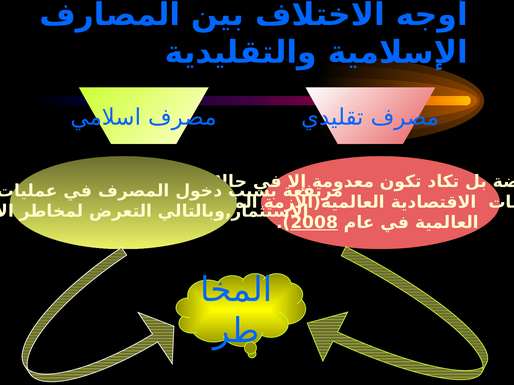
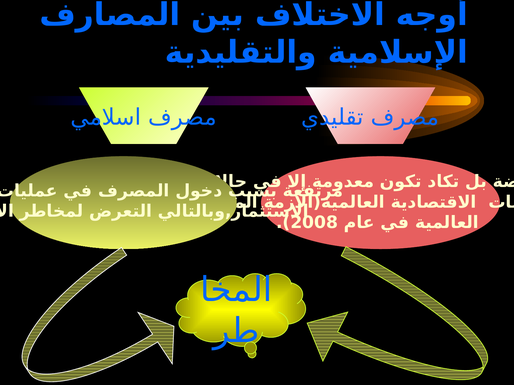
2008 underline: present -> none (314, 223)
